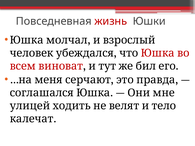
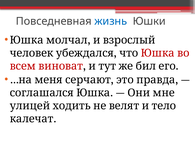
жизнь colour: red -> blue (111, 21)
